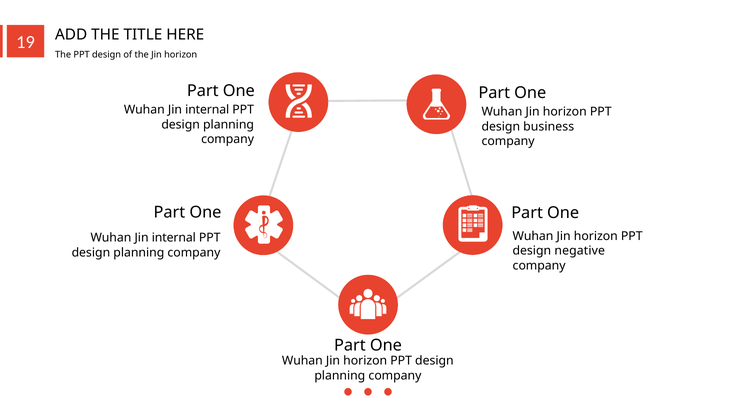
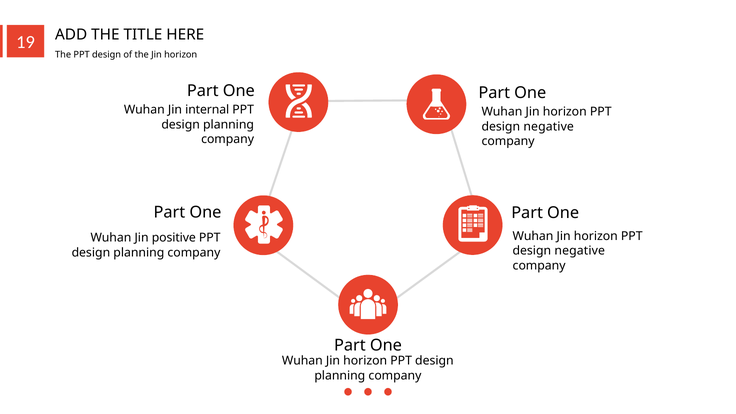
business: business -> negative (549, 126)
internal: internal -> positive (174, 238)
